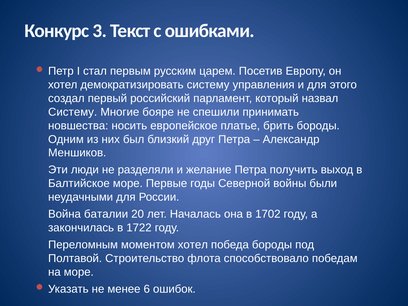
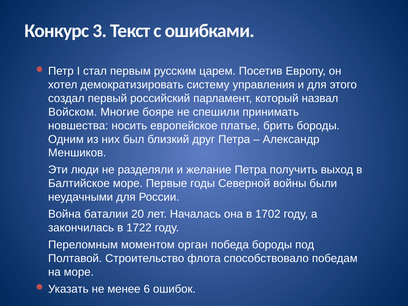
Систему: Систему -> Войском (73, 112)
моментом хотел: хотел -> орган (193, 245)
